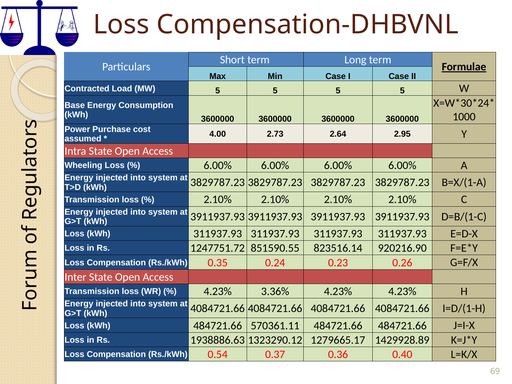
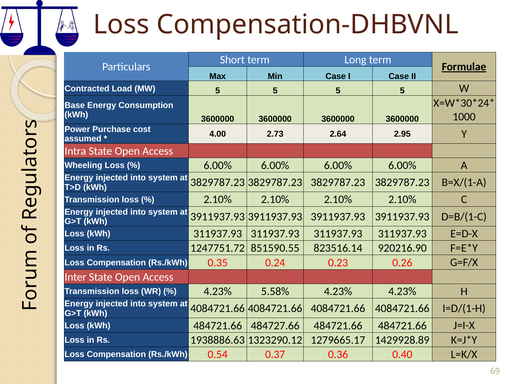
3.36%: 3.36% -> 5.58% (275, 291)
570361.11: 570361.11 -> 484727.66 (275, 326)
